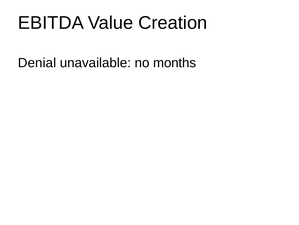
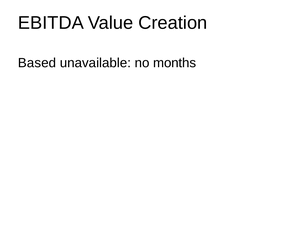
Denial: Denial -> Based (37, 63)
